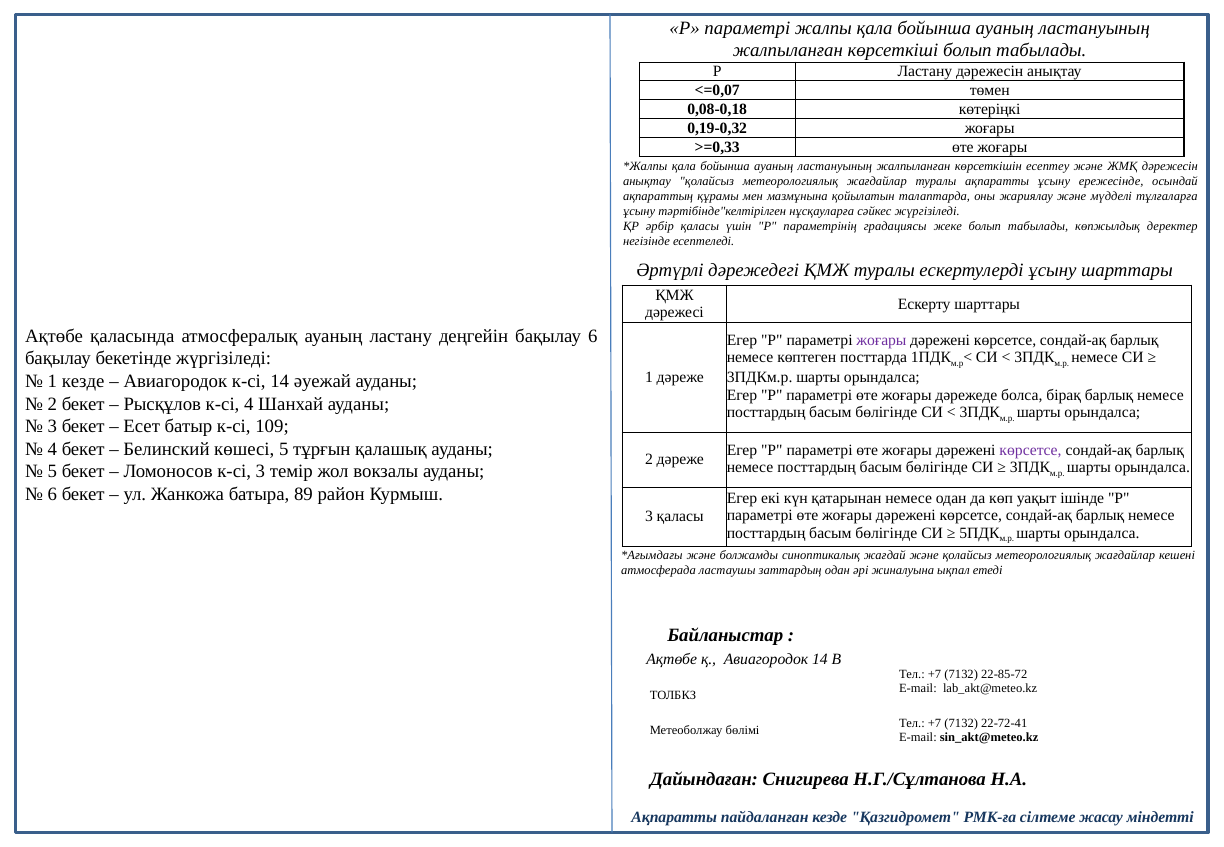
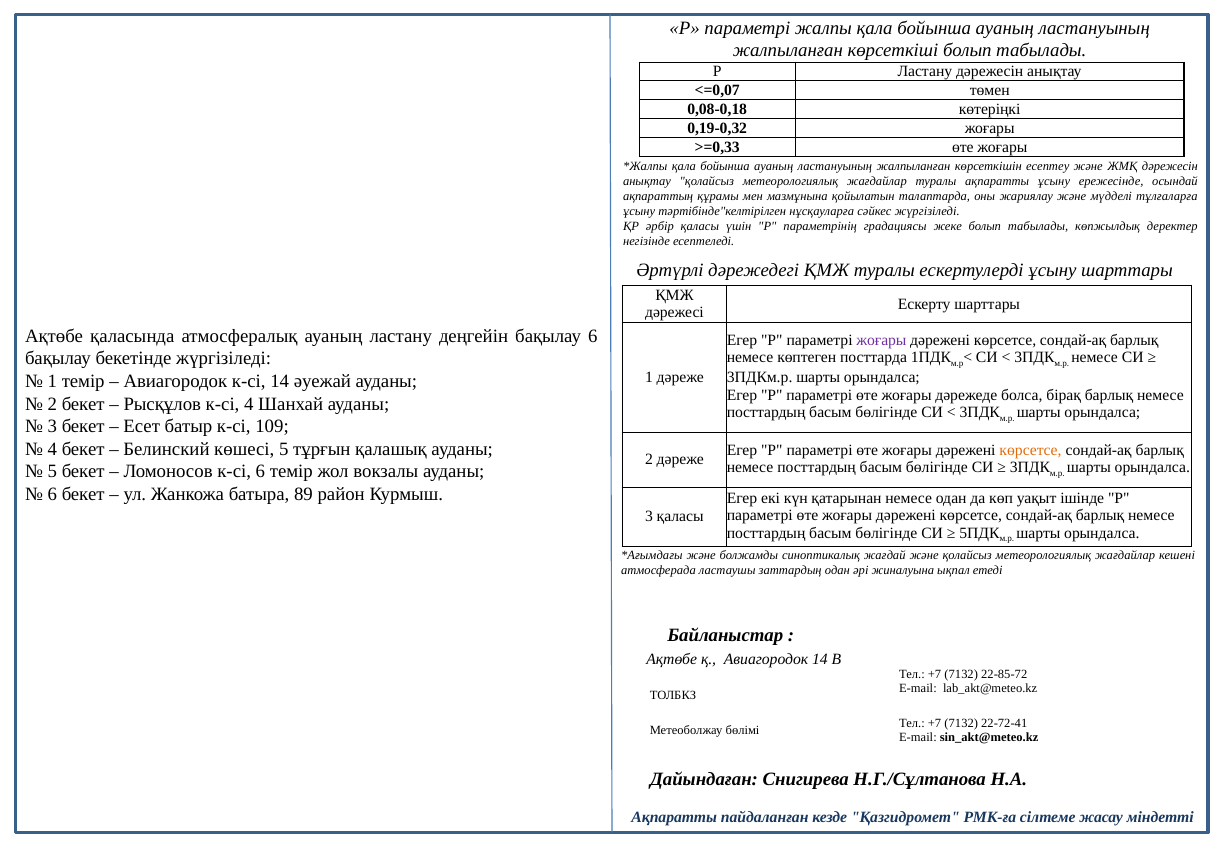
1 кезде: кезде -> темір (83, 382)
көрсетсе colour: purple -> orange (1031, 450)
к-сі 3: 3 -> 6 (260, 472)
